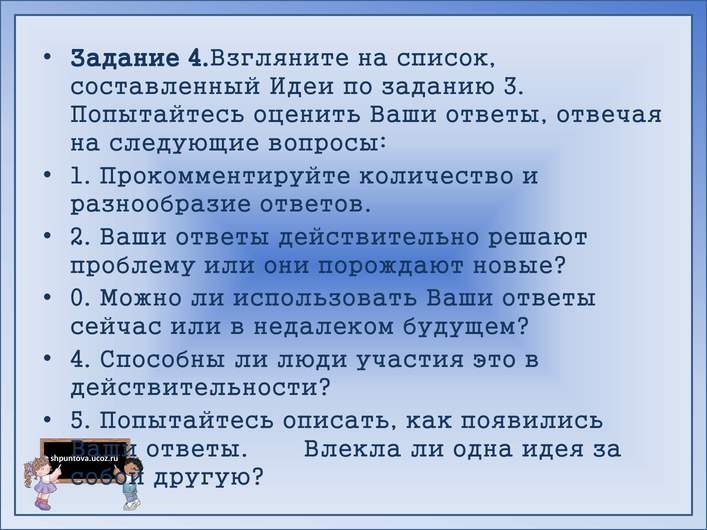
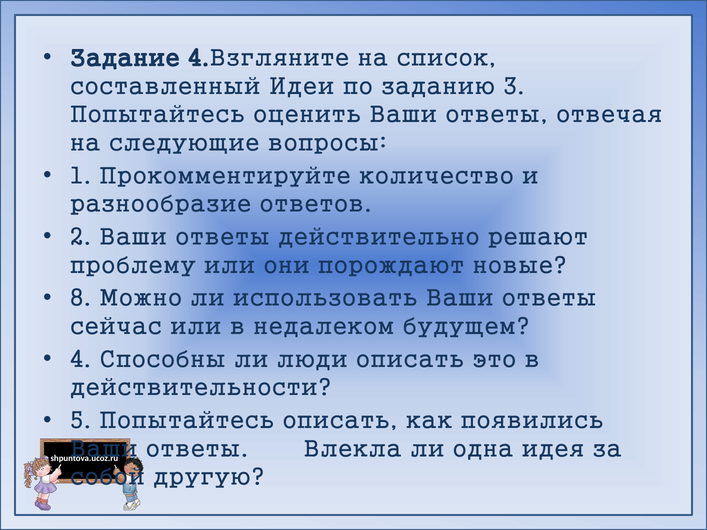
0: 0 -> 8 (81, 298)
люди участия: участия -> описать (410, 360)
